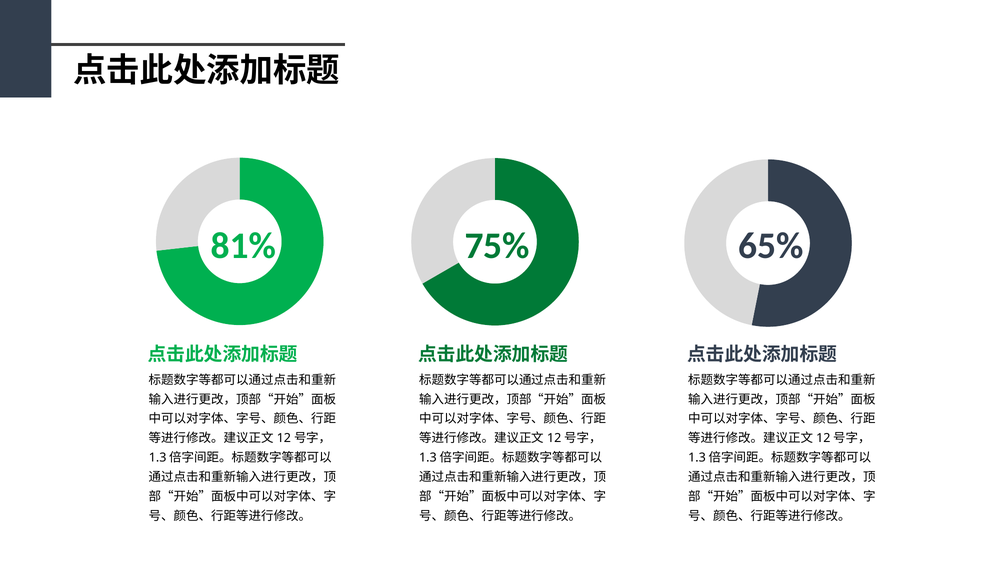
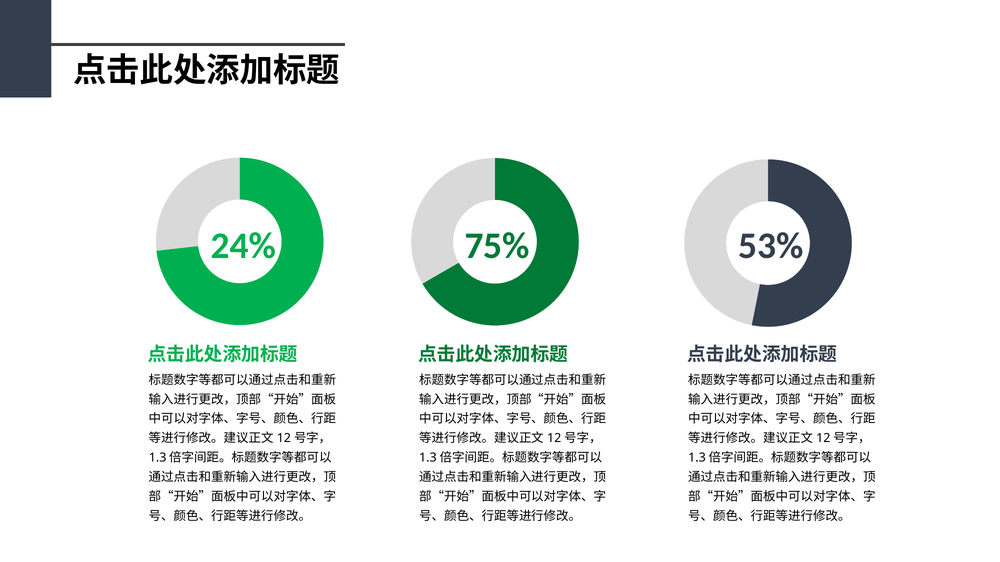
81%: 81% -> 24% (244, 246)
65%: 65% -> 53% (771, 246)
